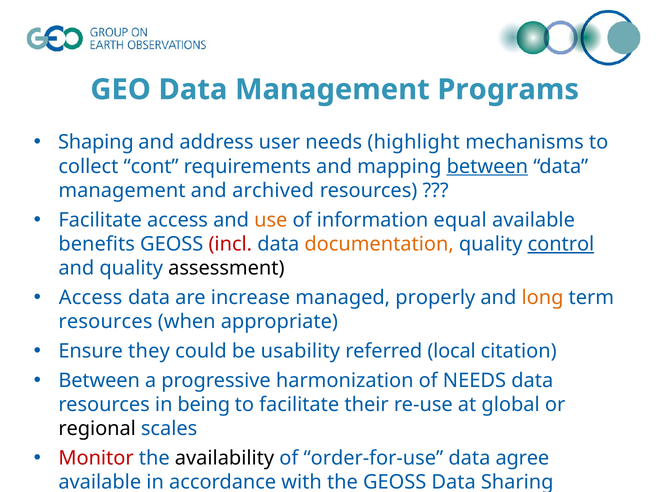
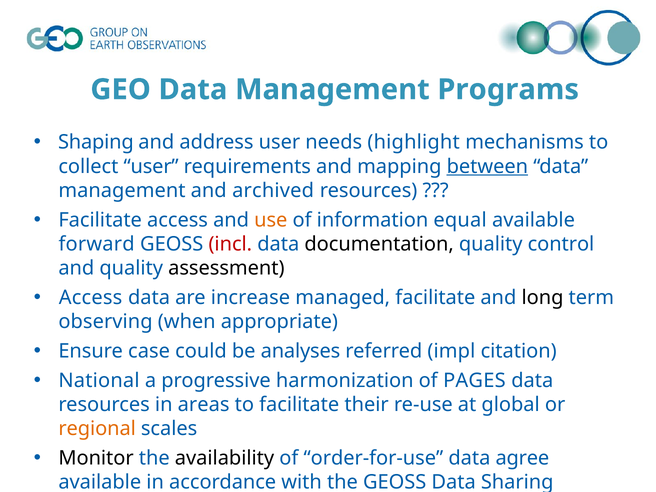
collect cont: cont -> user (151, 166)
benefits: benefits -> forward (97, 244)
documentation colour: orange -> black (379, 244)
control underline: present -> none (561, 244)
managed properly: properly -> facilitate (435, 298)
long colour: orange -> black (542, 298)
resources: resources -> observing (106, 322)
they: they -> case (149, 351)
usability: usability -> analyses (300, 351)
local: local -> impl (451, 351)
Between: Between -> National (99, 381)
of NEEDS: NEEDS -> PAGES (474, 381)
being: being -> areas (204, 405)
regional colour: black -> orange (97, 429)
Monitor colour: red -> black (96, 458)
